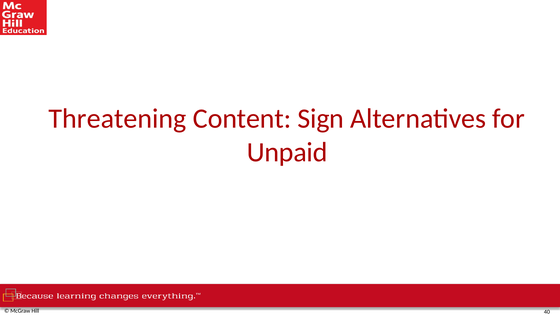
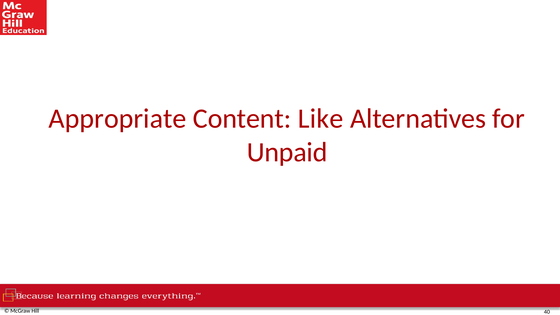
Threatening: Threatening -> Appropriate (118, 119)
Sign: Sign -> Like (320, 119)
